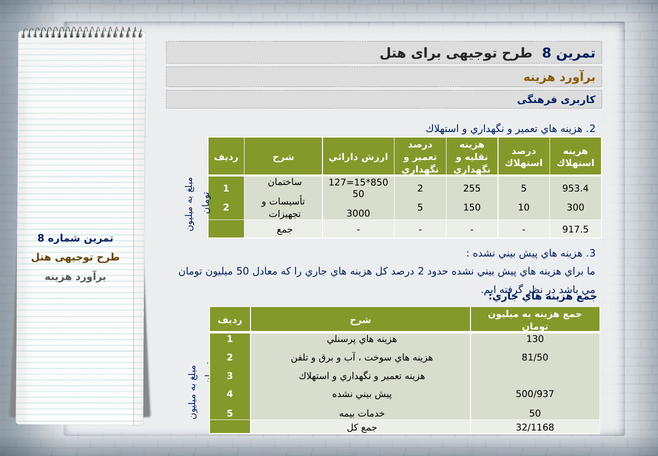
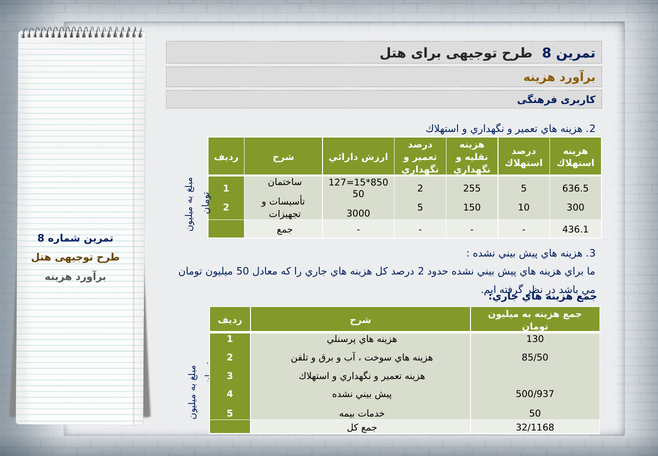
953.4: 953.4 -> 636.5 (576, 188)
917.5: 917.5 -> 436.1 (576, 230)
81/50: 81/50 -> 85/50 (535, 357)
